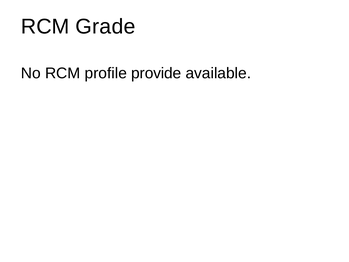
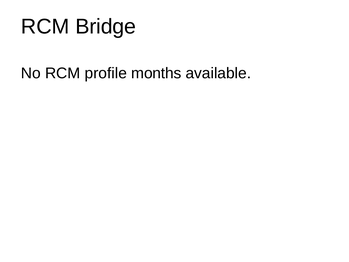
Grade: Grade -> Bridge (106, 26)
provide: provide -> months (156, 73)
